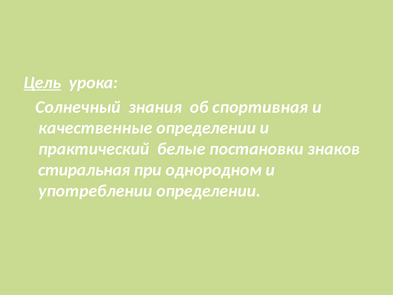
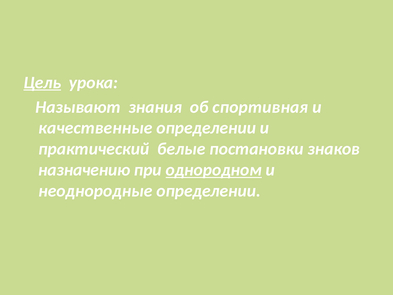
Солнечный: Солнечный -> Называют (78, 107)
стиральная: стиральная -> назначению (84, 170)
однородном underline: none -> present (214, 170)
употреблении: употреблении -> неоднородные (95, 191)
